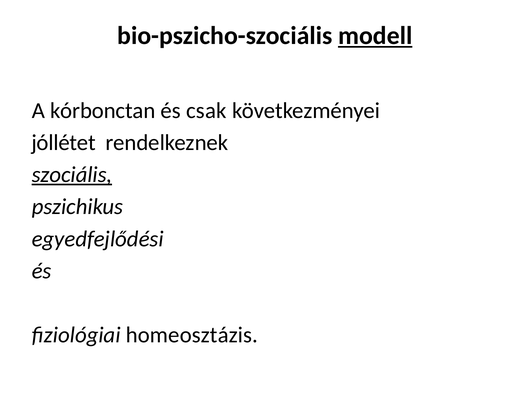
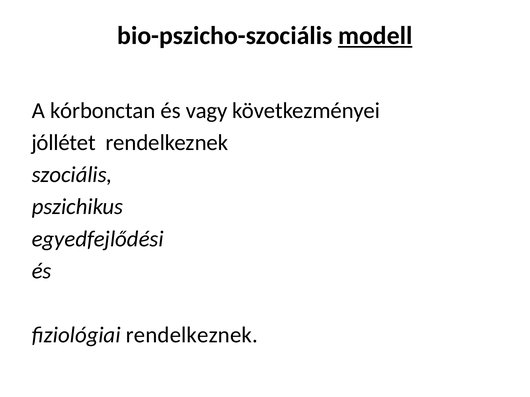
csak: csak -> vagy (207, 111)
szociális underline: present -> none (72, 175)
fiziológiai homeosztázis: homeosztázis -> rendelkeznek (192, 335)
